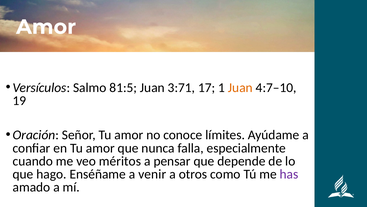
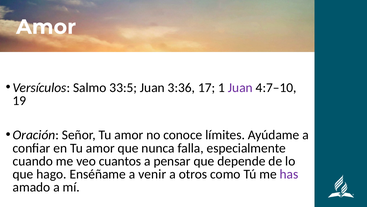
81:5: 81:5 -> 33:5 (123, 87)
3:71: 3:71 -> 3:36 (181, 87)
Juan colour: orange -> purple (240, 87)
méritos: méritos -> cuantos (120, 161)
